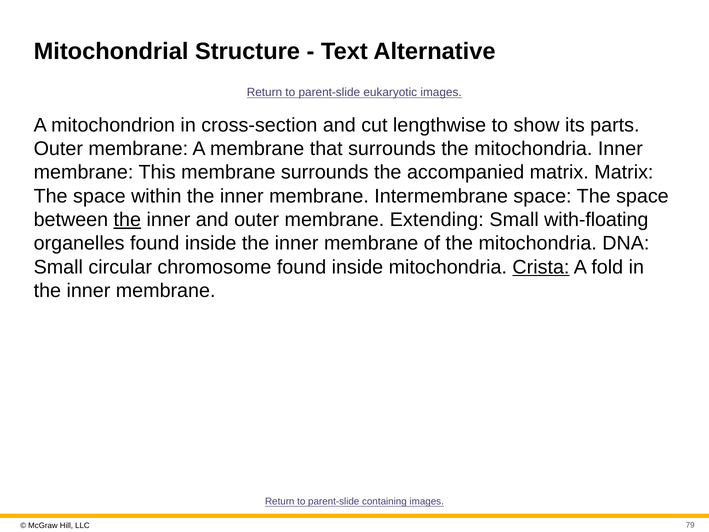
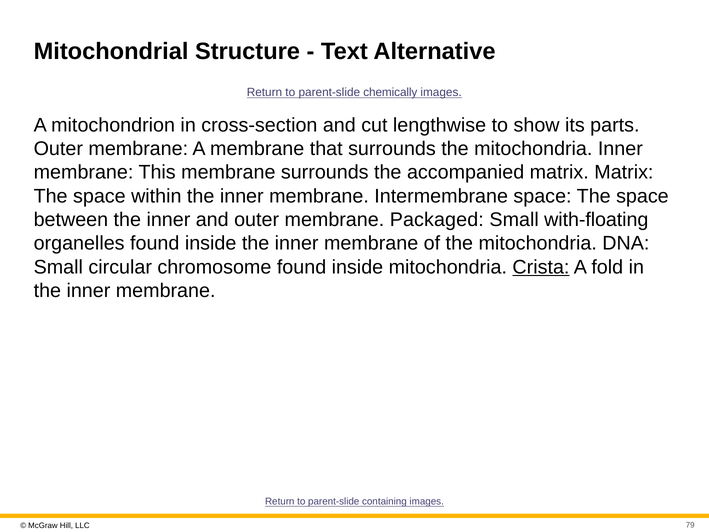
eukaryotic: eukaryotic -> chemically (390, 92)
the underline: present -> none (127, 220)
Extending: Extending -> Packaged (437, 220)
